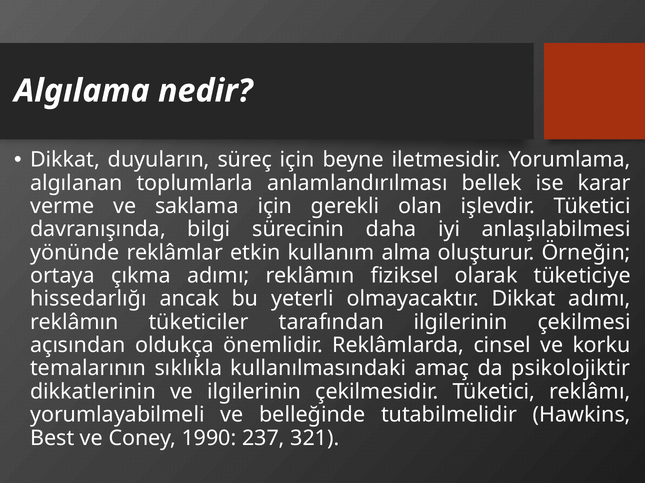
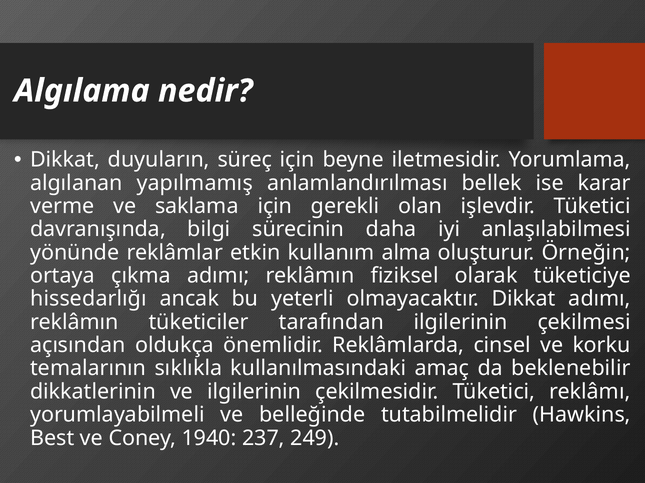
toplumlarla: toplumlarla -> yapılmamış (195, 183)
psikolojiktir: psikolojiktir -> beklenebilir (571, 369)
1990: 1990 -> 1940 (209, 439)
321: 321 -> 249 (315, 439)
